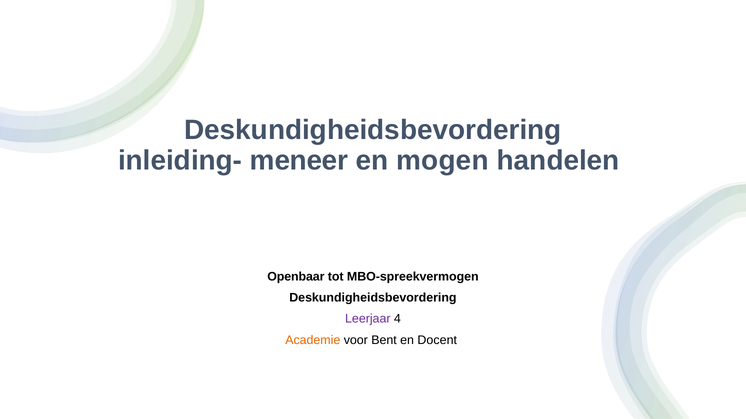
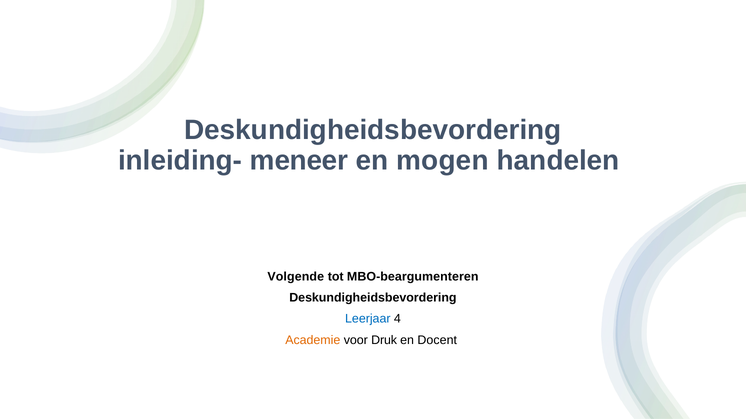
Openbaar: Openbaar -> Volgende (296, 277)
MBO-spreekvermogen: MBO-spreekvermogen -> MBO-beargumenteren (413, 277)
Leerjaar colour: purple -> blue (368, 319)
Bent: Bent -> Druk (384, 340)
